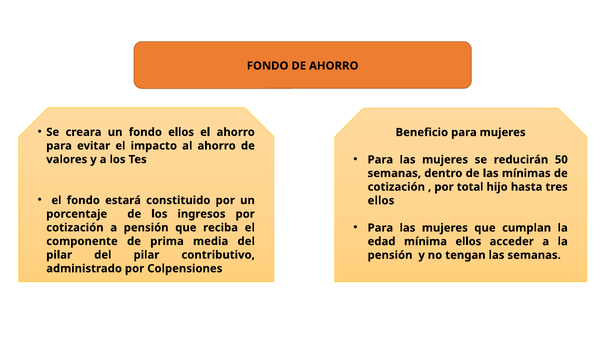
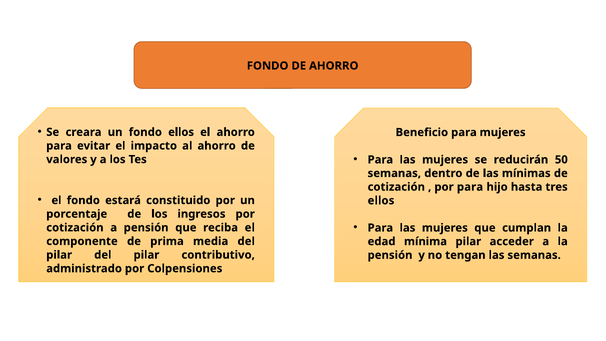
por total: total -> para (470, 187)
mínima ellos: ellos -> pilar (468, 241)
